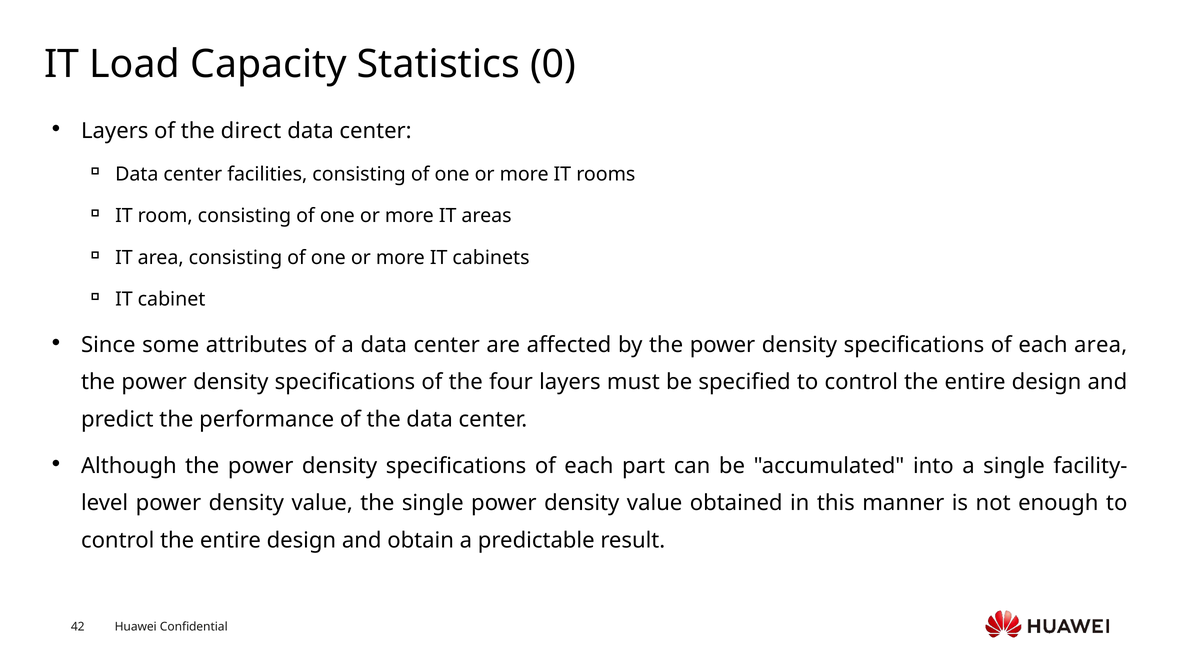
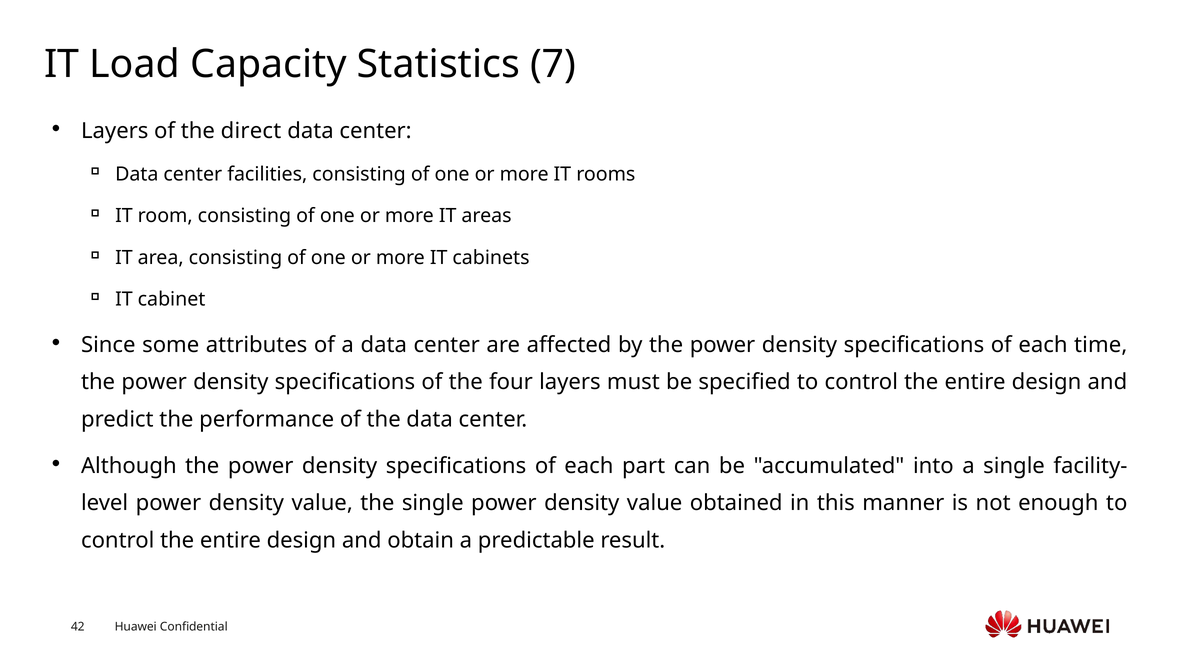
0: 0 -> 7 (553, 64)
each area: area -> time (1101, 345)
